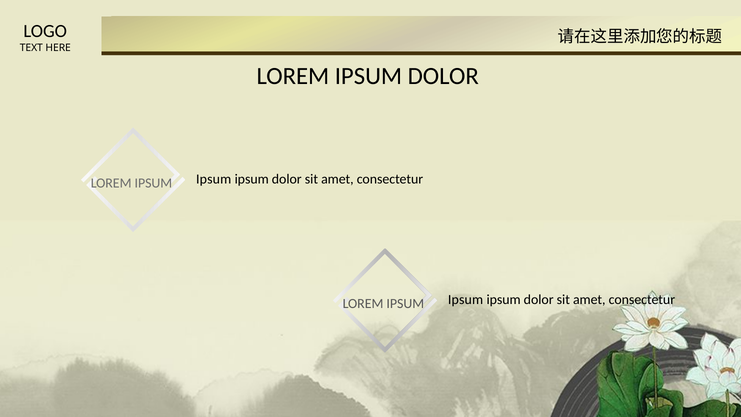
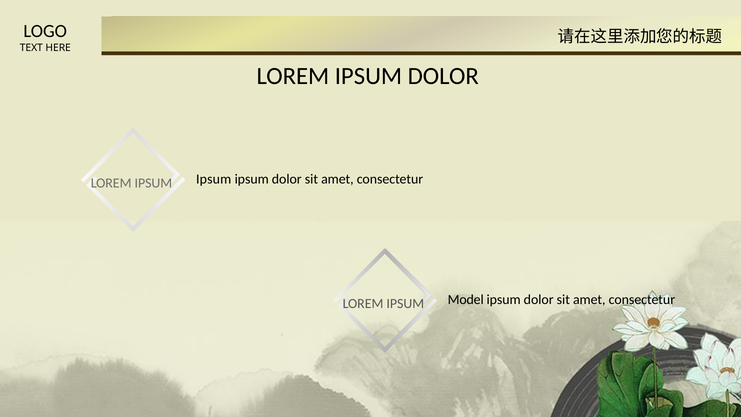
Ipsum: Ipsum -> Model (466, 300)
